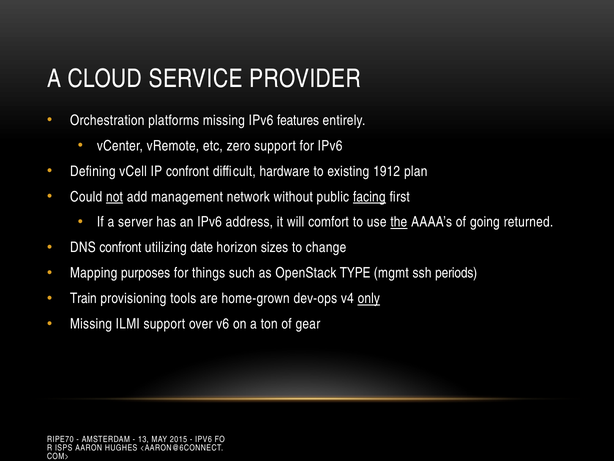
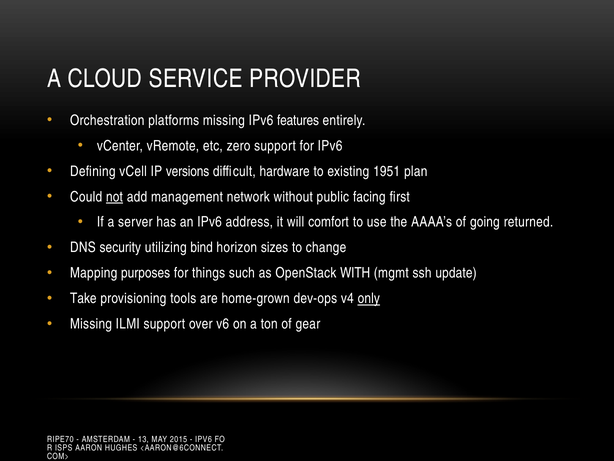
IP confront: confront -> versions (188, 171)
1912: 1912 -> 1951 (387, 171)
facing underline: present -> none (369, 197)
the underline: present -> none (399, 222)
DNS confront: confront -> security (120, 247)
date: date -> bind (202, 247)
TYPE: TYPE -> WITH (355, 273)
periods: periods -> update (456, 273)
Train: Train -> Take (83, 298)
